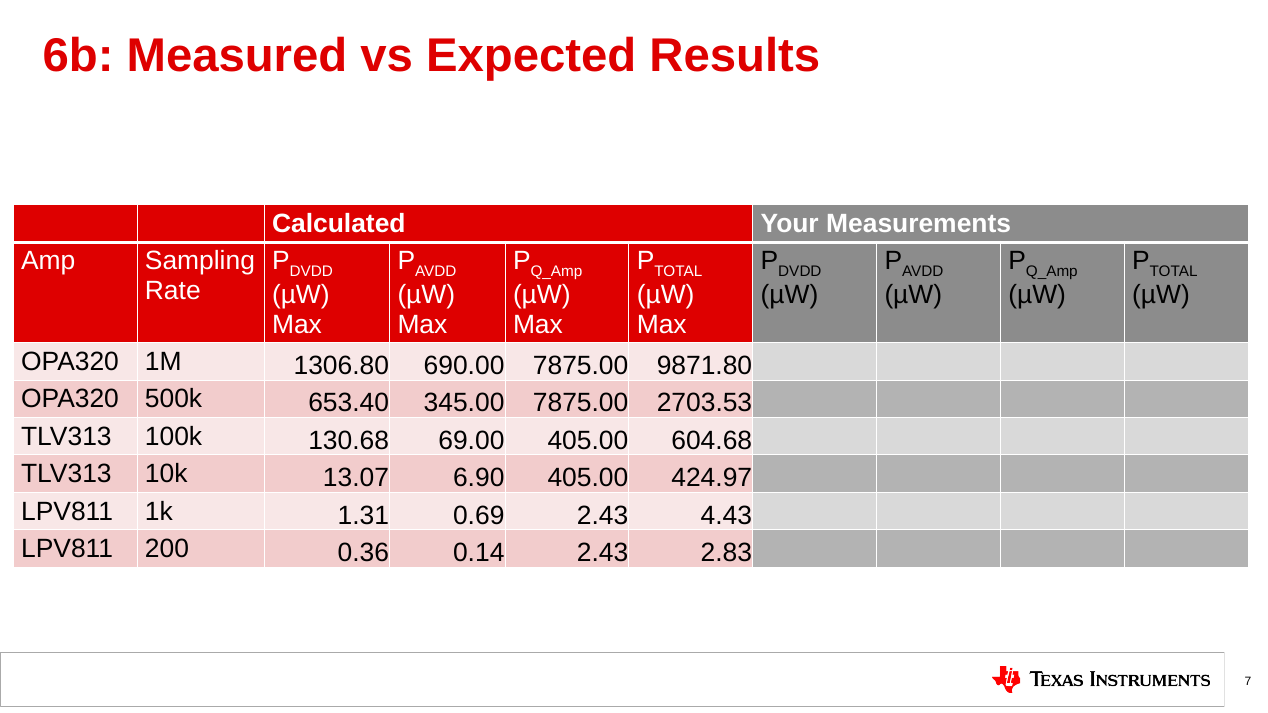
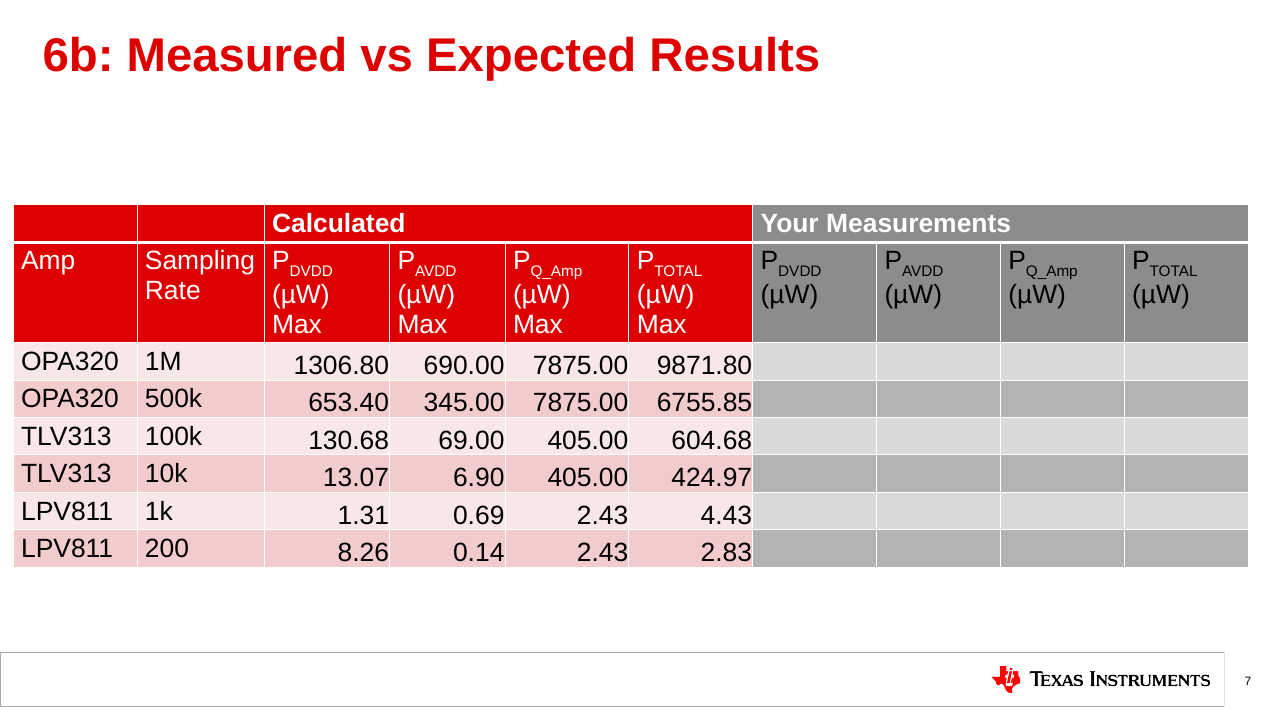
2703.53: 2703.53 -> 6755.85 (704, 403)
0.36: 0.36 -> 8.26 (363, 553)
